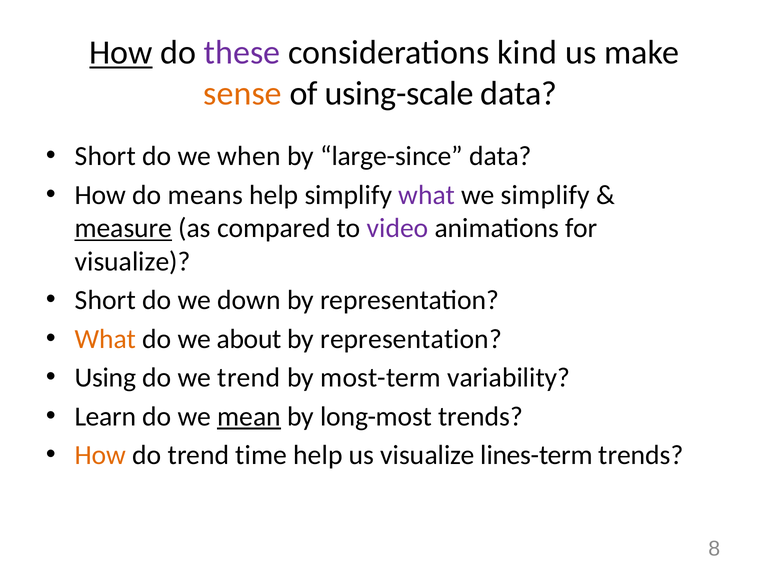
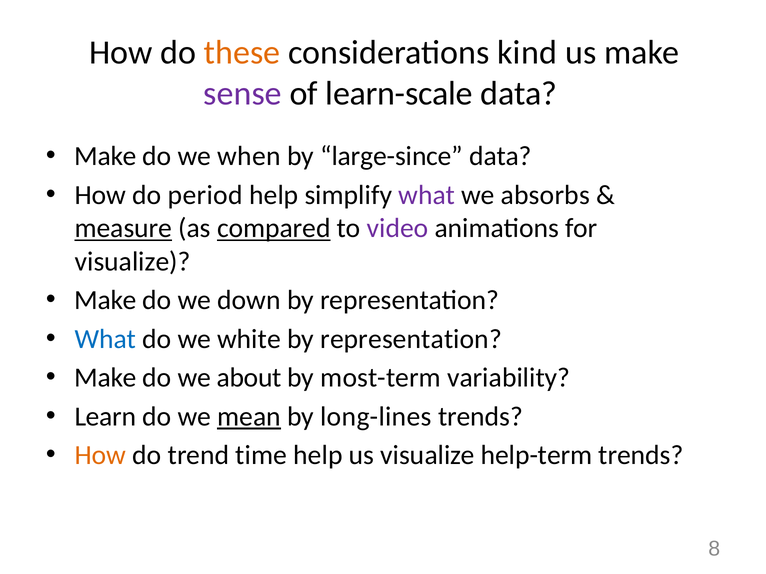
How underline: present -> none (121, 53)
these colour: purple -> orange (242, 53)
sense colour: orange -> purple (243, 94)
using-scale: using-scale -> learn-scale (399, 94)
Short: Short -> Make (105, 156)
means: means -> period (205, 195)
we simplify: simplify -> absorbs (545, 195)
compared underline: none -> present (274, 229)
Short: Short -> Make (105, 301)
What colour: orange -> blue (105, 339)
about: about -> white (249, 339)
Using: Using -> Make (105, 378)
we trend: trend -> about (249, 378)
long-most: long-most -> long-lines (376, 417)
lines-term: lines-term -> help-term (537, 456)
